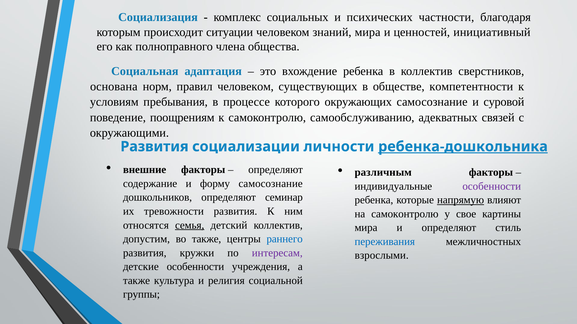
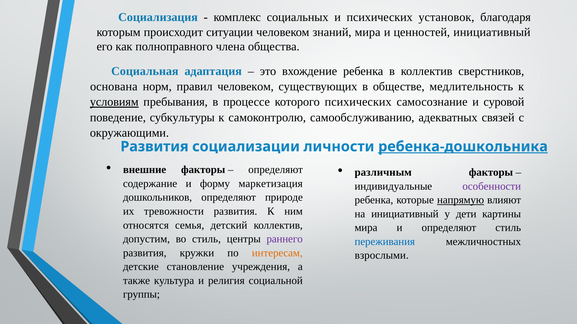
частности: частности -> установок (446, 17)
компетентности: компетентности -> медлительность (471, 87)
условиям underline: none -> present (114, 102)
которого окружающих: окружающих -> психических (358, 102)
поощрениям: поощрениям -> субкультуры (182, 118)
форму самосознание: самосознание -> маркетизация (271, 184)
семинар: семинар -> природе (284, 198)
на самоконтролю: самоконтролю -> инициативный (405, 214)
свое: свое -> дети (466, 214)
семья underline: present -> none (190, 225)
во также: также -> стиль (206, 239)
раннего colour: blue -> purple (285, 239)
интересам colour: purple -> orange (277, 253)
детские особенности: особенности -> становление (195, 267)
